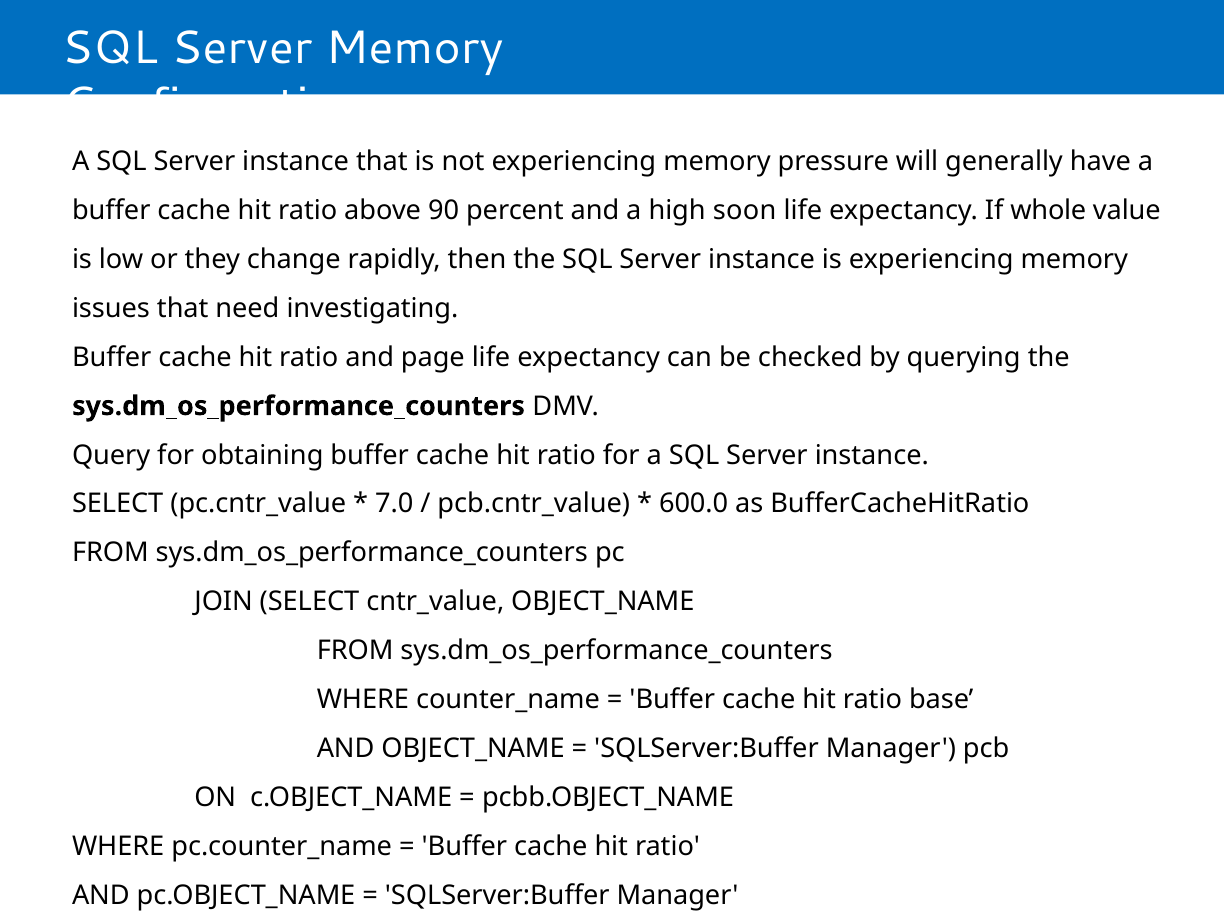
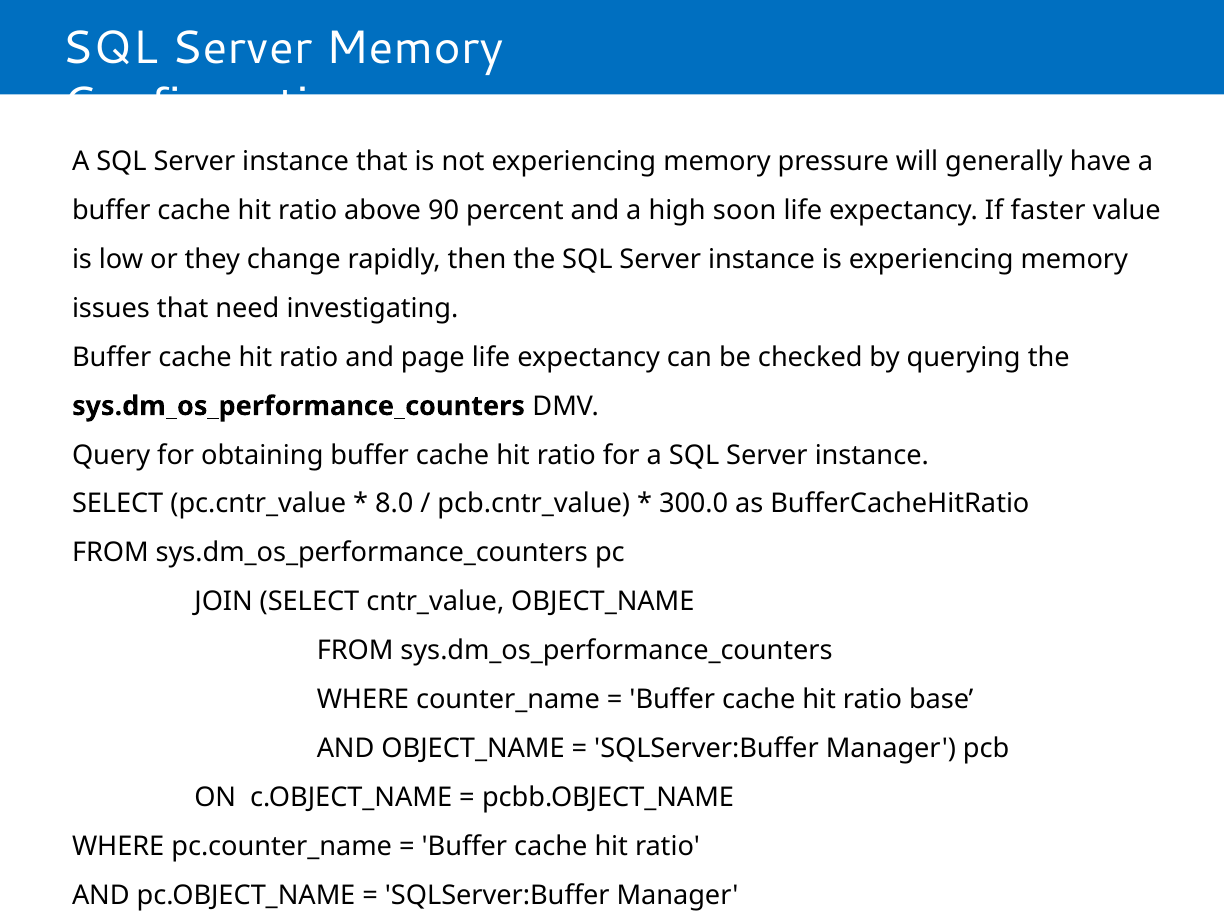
whole: whole -> faster (1048, 210)
7.0: 7.0 -> 8.0 (394, 504)
600.0: 600.0 -> 300.0 (694, 504)
